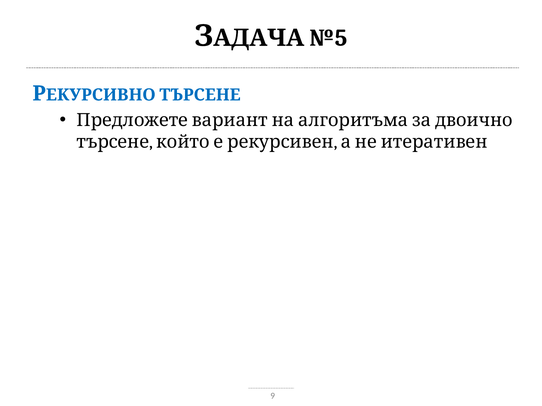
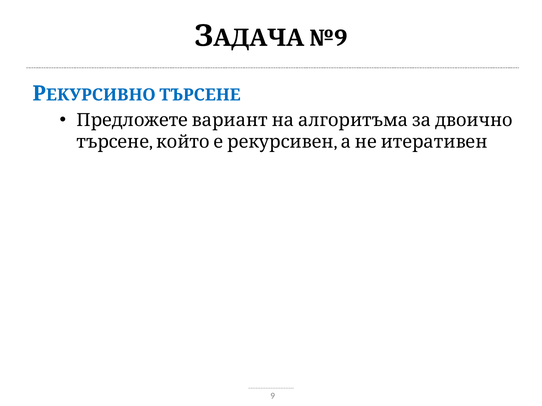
№5: №5 -> №9 (328, 38)
